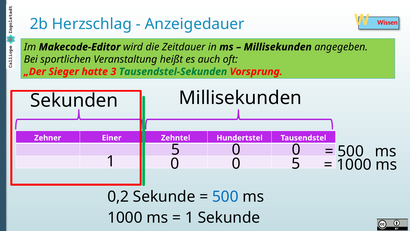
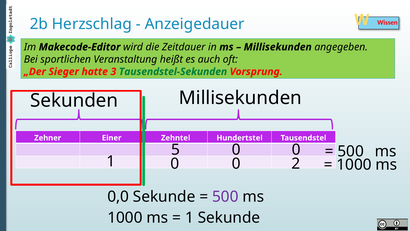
0 5: 5 -> 2 (296, 163)
0,2: 0,2 -> 0,0 (118, 196)
500 colour: blue -> purple (225, 196)
